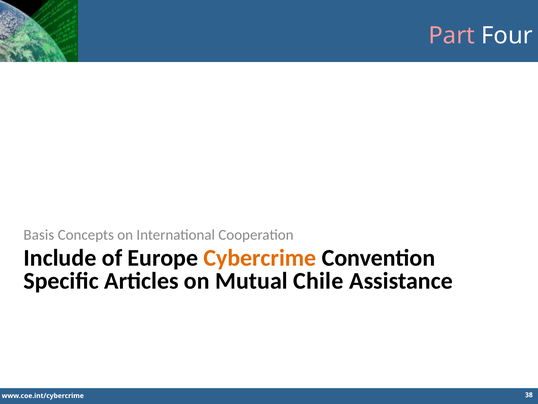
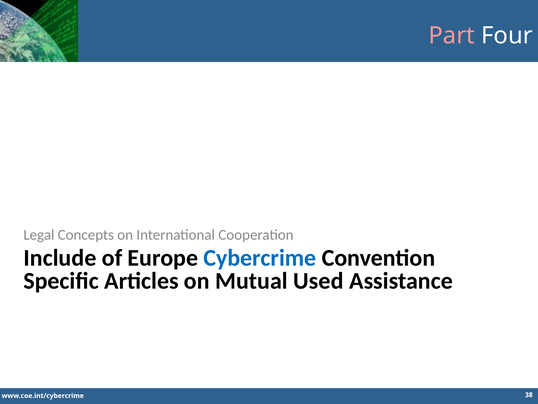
Basis: Basis -> Legal (39, 235)
Cybercrime colour: orange -> blue (260, 258)
Chile: Chile -> Used (318, 281)
